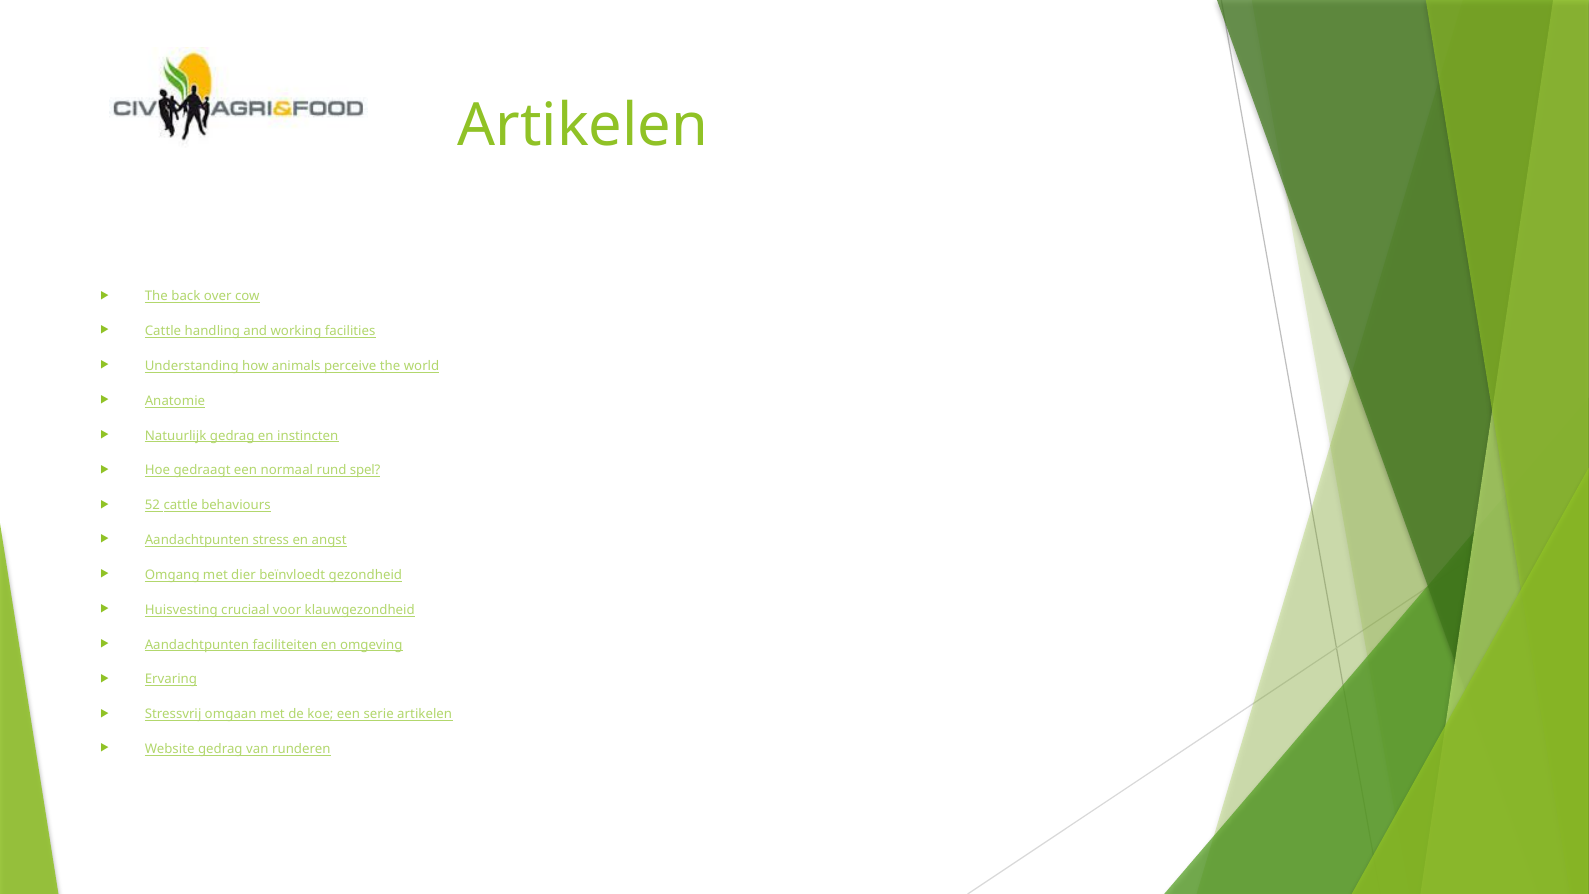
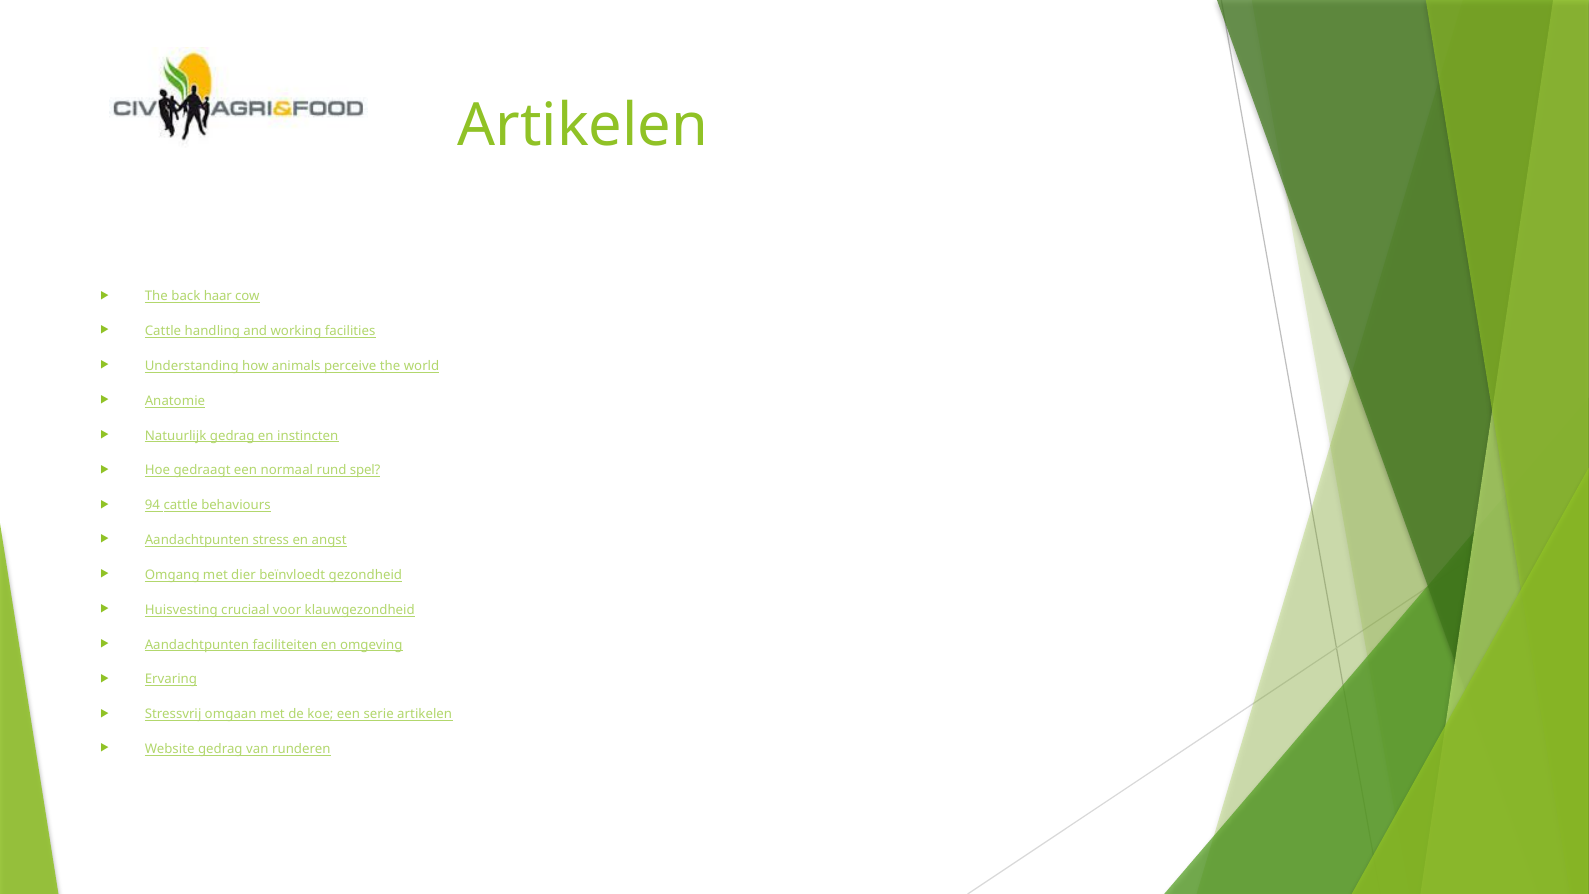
over: over -> haar (218, 296)
52: 52 -> 94 (152, 505)
